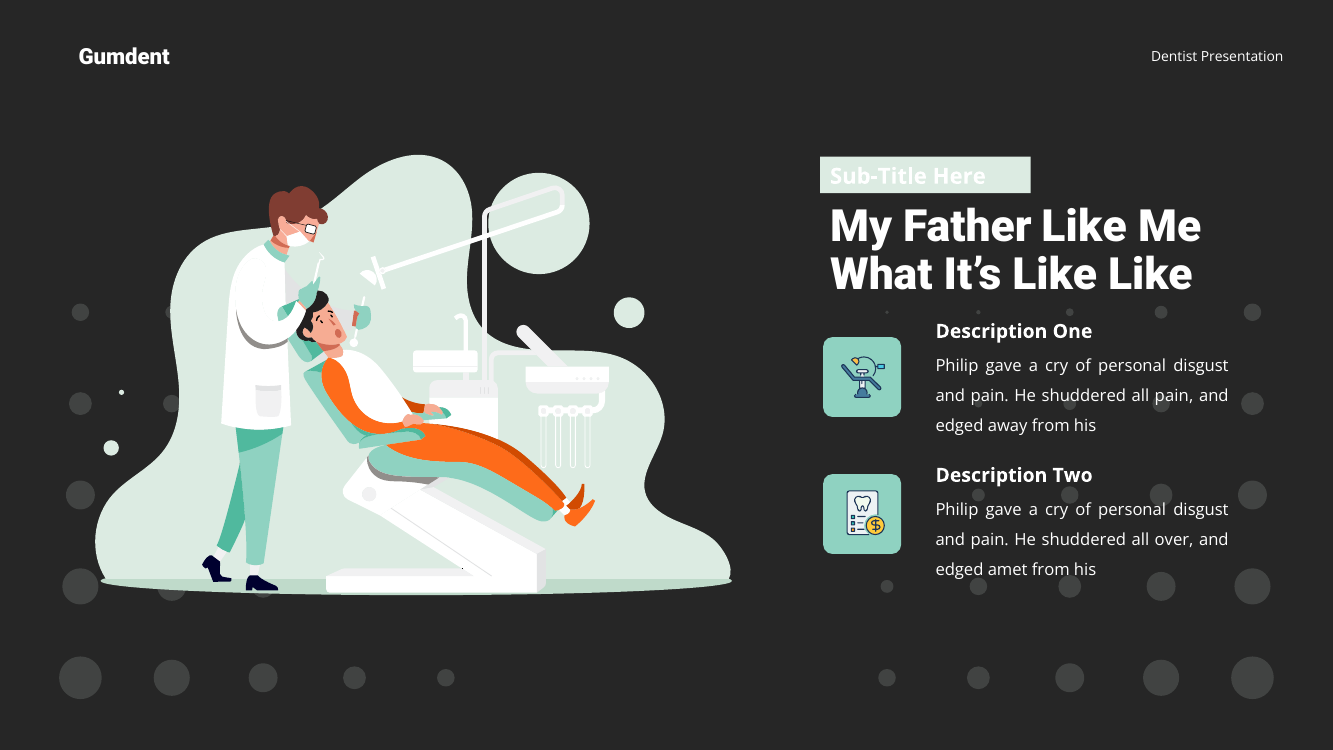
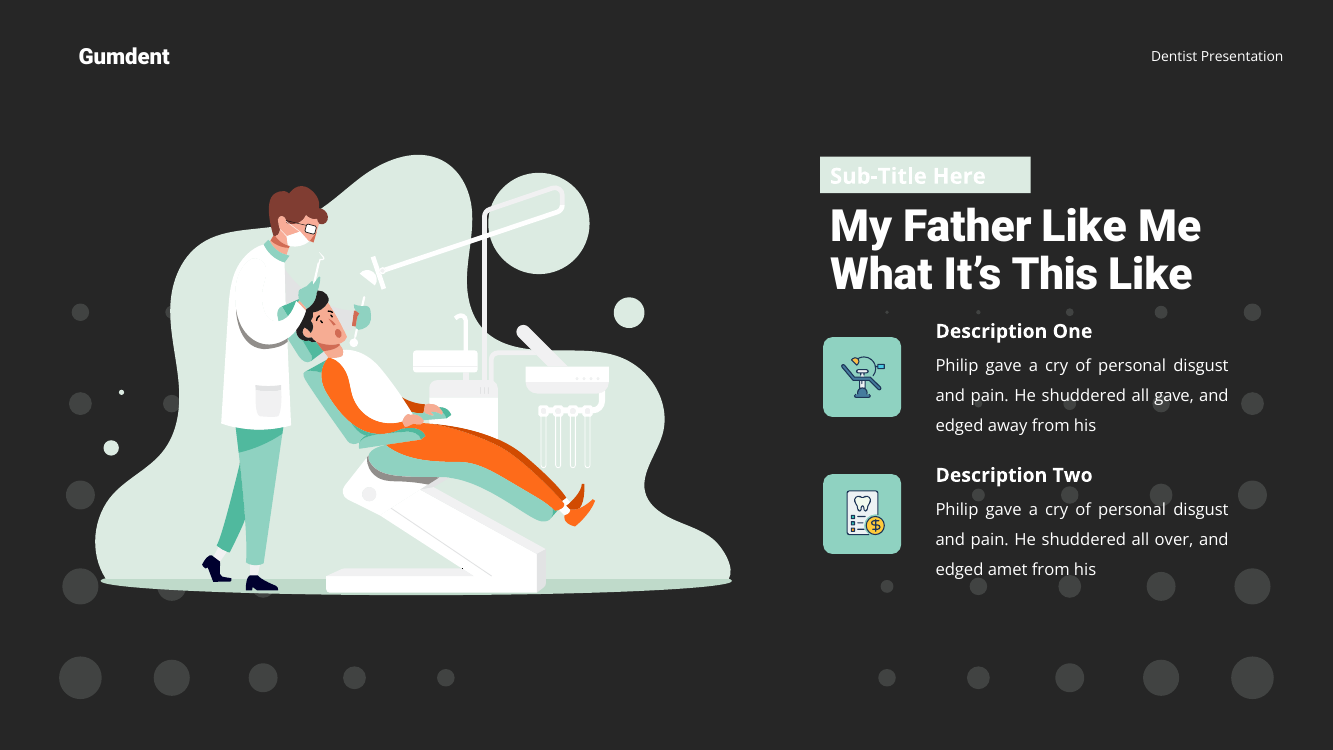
It’s Like: Like -> This (1055, 274)
all pain: pain -> gave (1174, 396)
